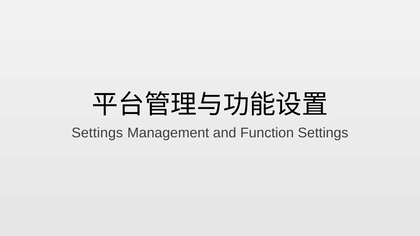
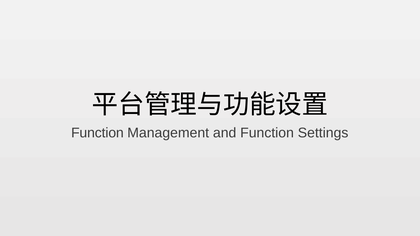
Settings: Settings -> Function (97, 133)
